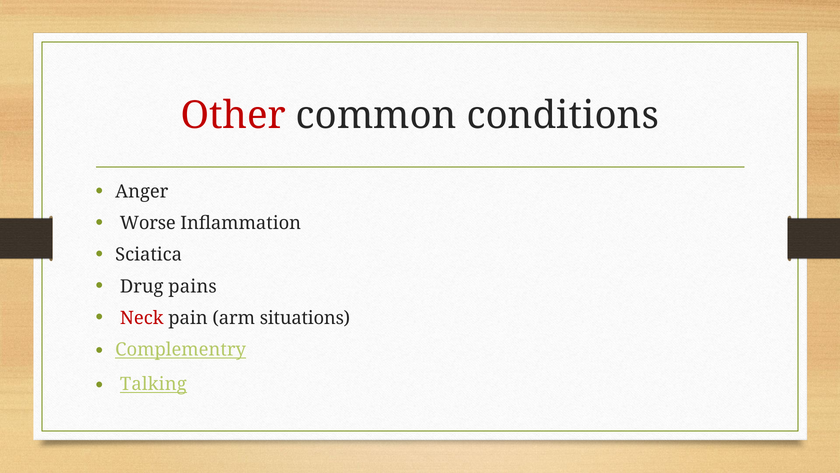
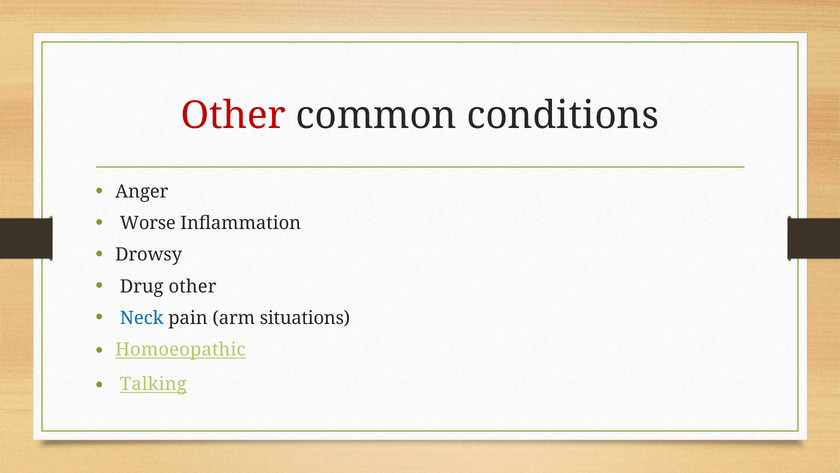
Sciatica: Sciatica -> Drowsy (149, 255)
Drug pains: pains -> other (193, 286)
Neck colour: red -> blue (142, 318)
Complementry: Complementry -> Homoeopathic (181, 349)
